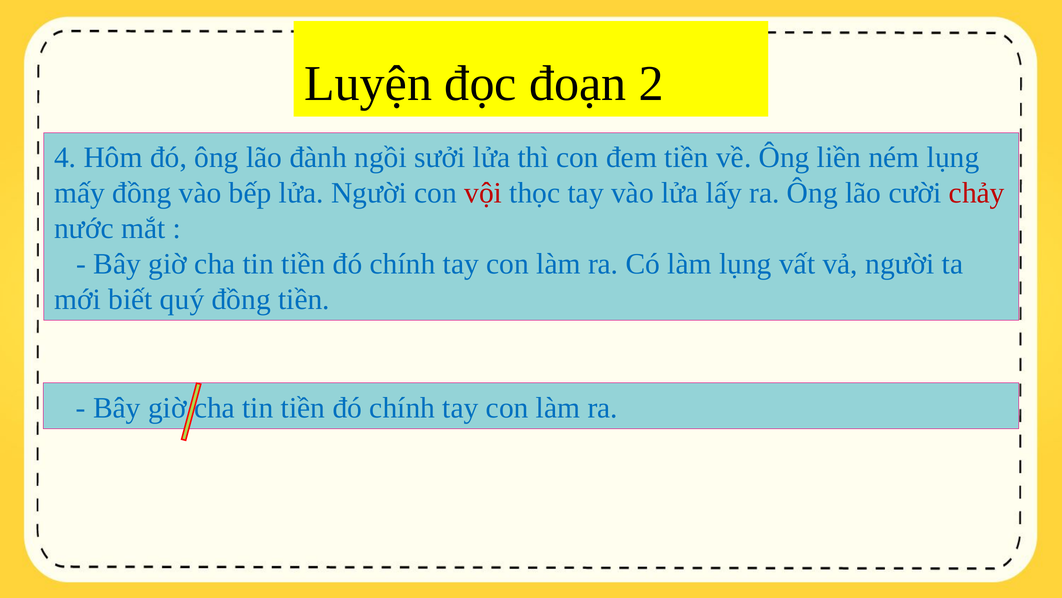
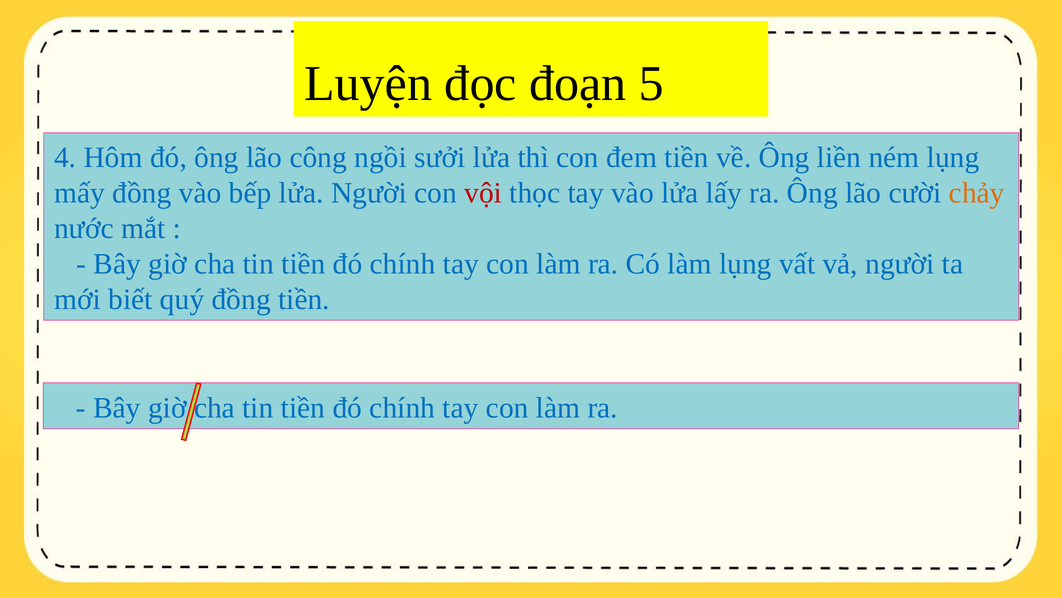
2: 2 -> 5 (651, 84)
đành: đành -> công (318, 158)
chảy colour: red -> orange (977, 193)
